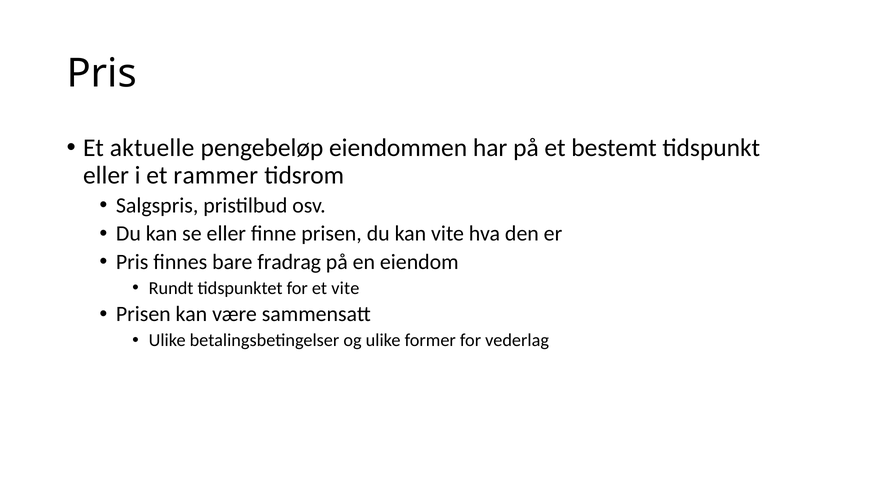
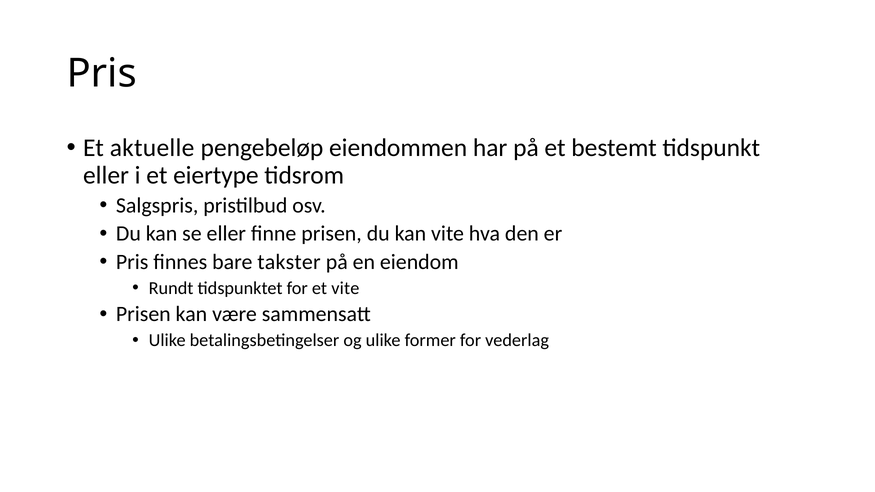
rammer: rammer -> eiertype (216, 176)
fradrag: fradrag -> takster (289, 262)
